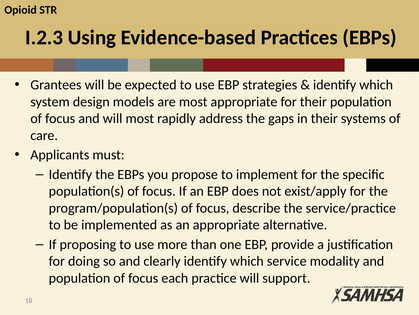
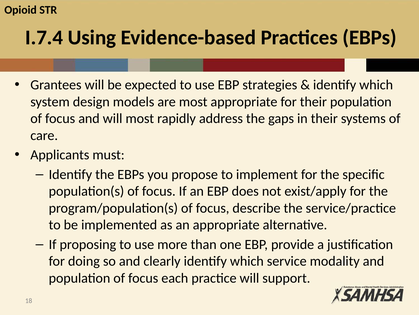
I.2.3: I.2.3 -> I.7.4 (44, 37)
